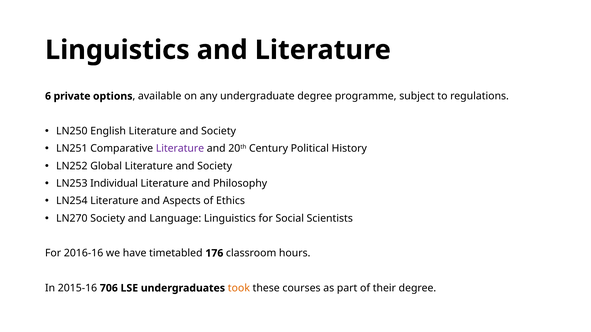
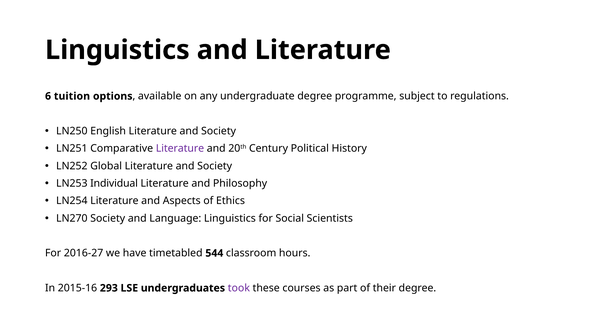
private: private -> tuition (72, 96)
2016-16: 2016-16 -> 2016-27 (84, 254)
176: 176 -> 544 (214, 254)
706: 706 -> 293 (109, 288)
took colour: orange -> purple (239, 288)
